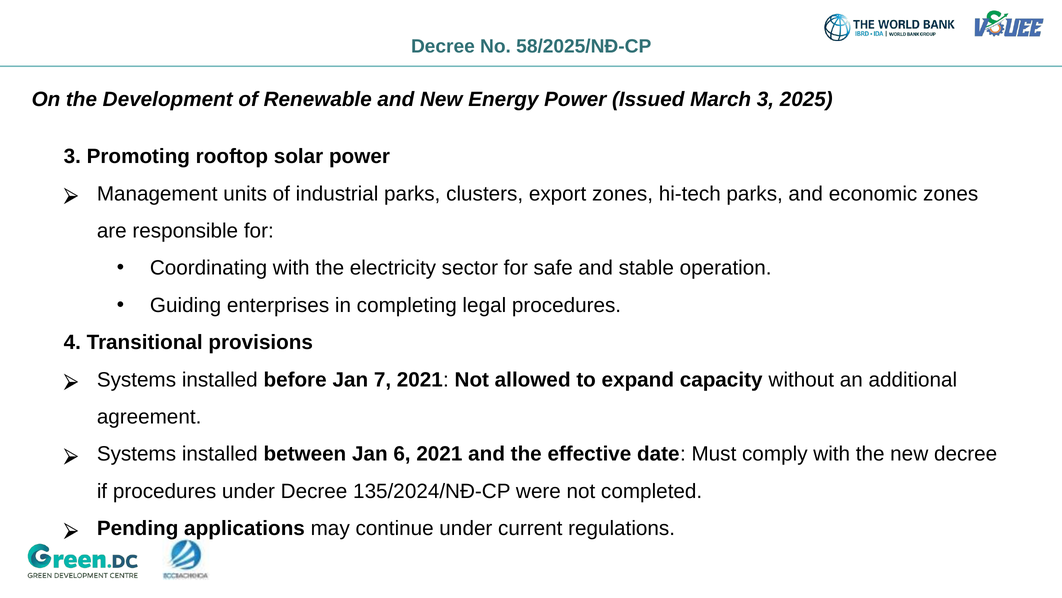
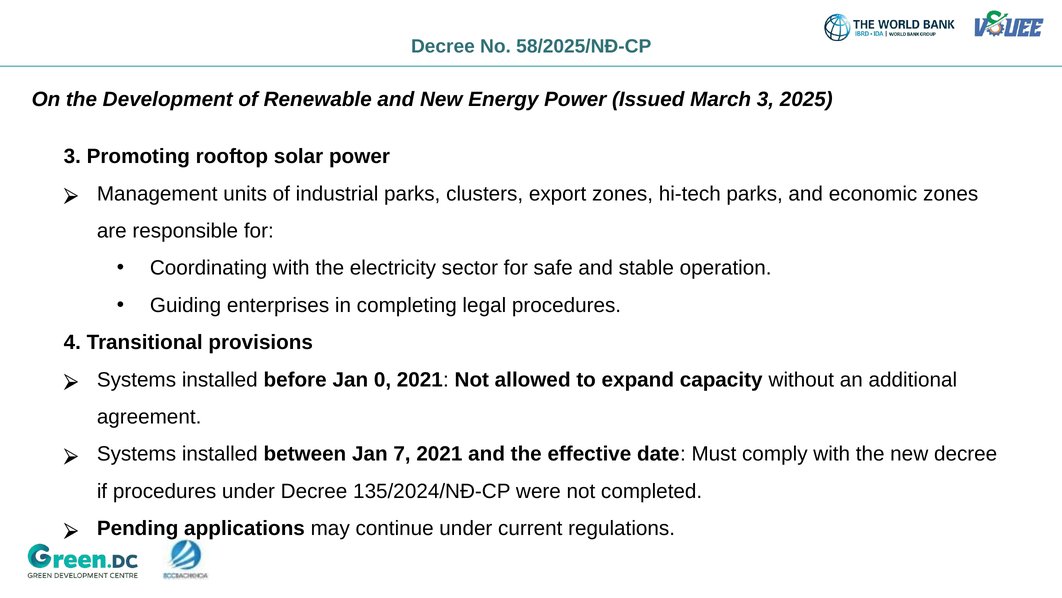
7: 7 -> 0 (383, 379)
6: 6 -> 7 (402, 454)
